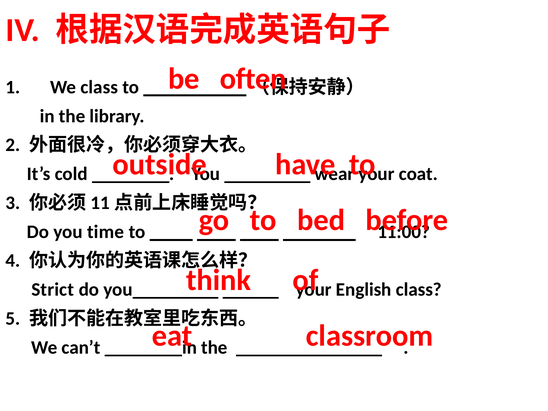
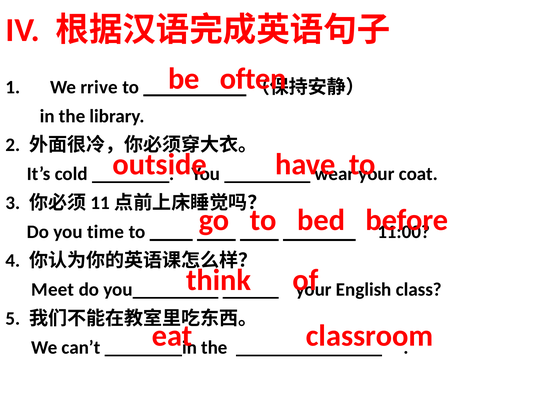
We class: class -> rrive (99, 87)
Strict: Strict -> Meet (53, 290)
